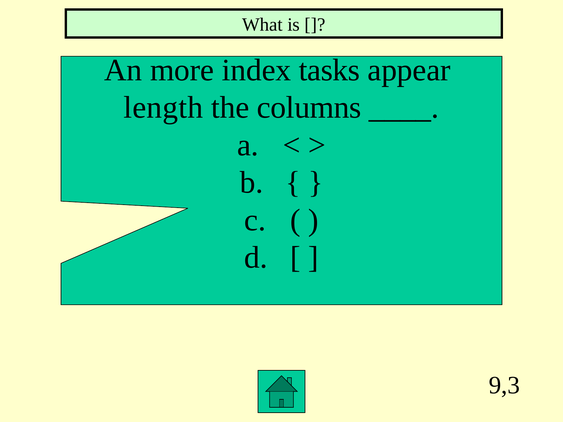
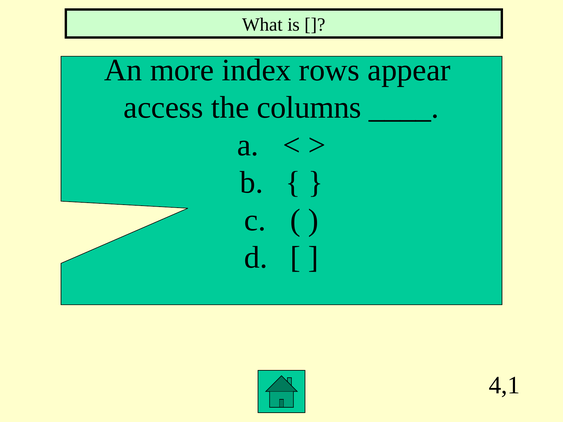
tasks: tasks -> rows (329, 70)
length: length -> access (163, 108)
9,3: 9,3 -> 4,1 (504, 386)
